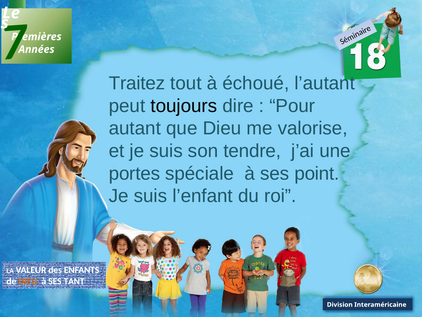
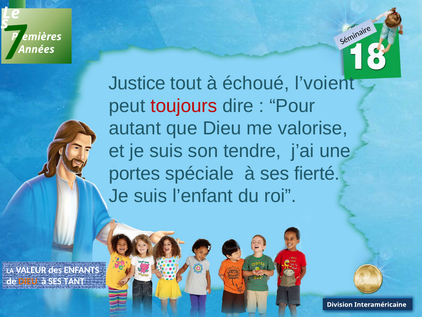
Traitez: Traitez -> Justice (137, 83)
l’autant: l’autant -> l’voient (325, 83)
toujours colour: black -> red (184, 106)
point: point -> fierté (317, 173)
